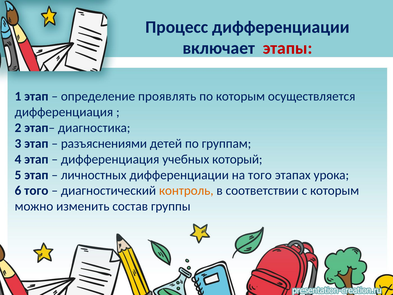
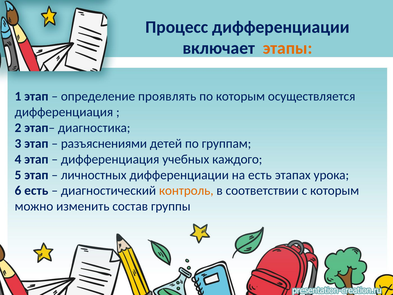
этапы colour: red -> orange (288, 48)
который: который -> каждого (237, 159)
на того: того -> есть (260, 175)
6 того: того -> есть (36, 191)
